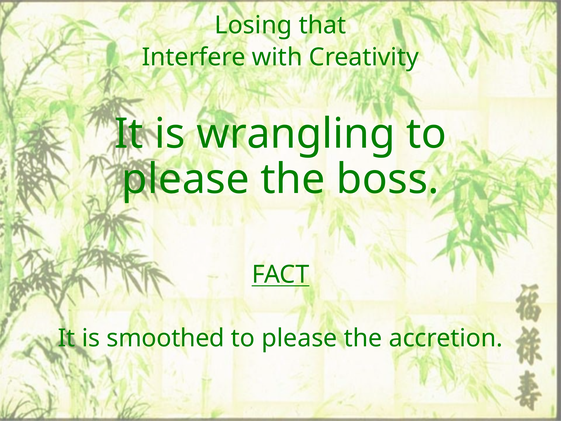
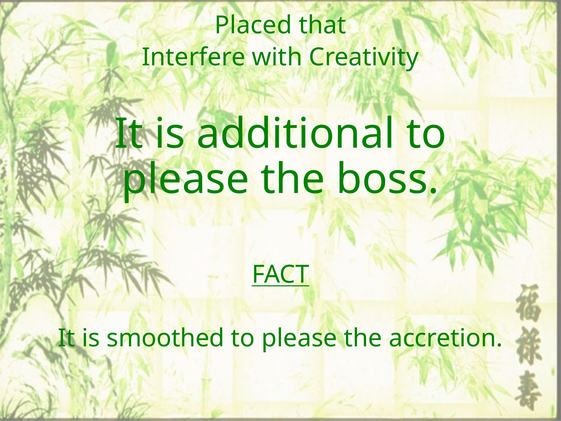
Losing: Losing -> Placed (253, 25)
wrangling: wrangling -> additional (296, 134)
